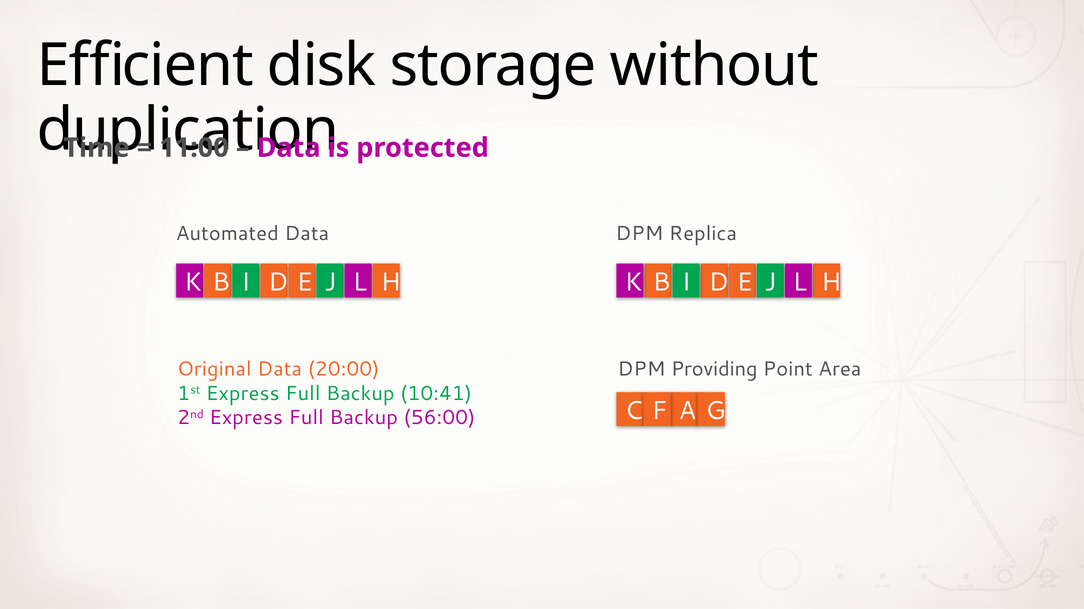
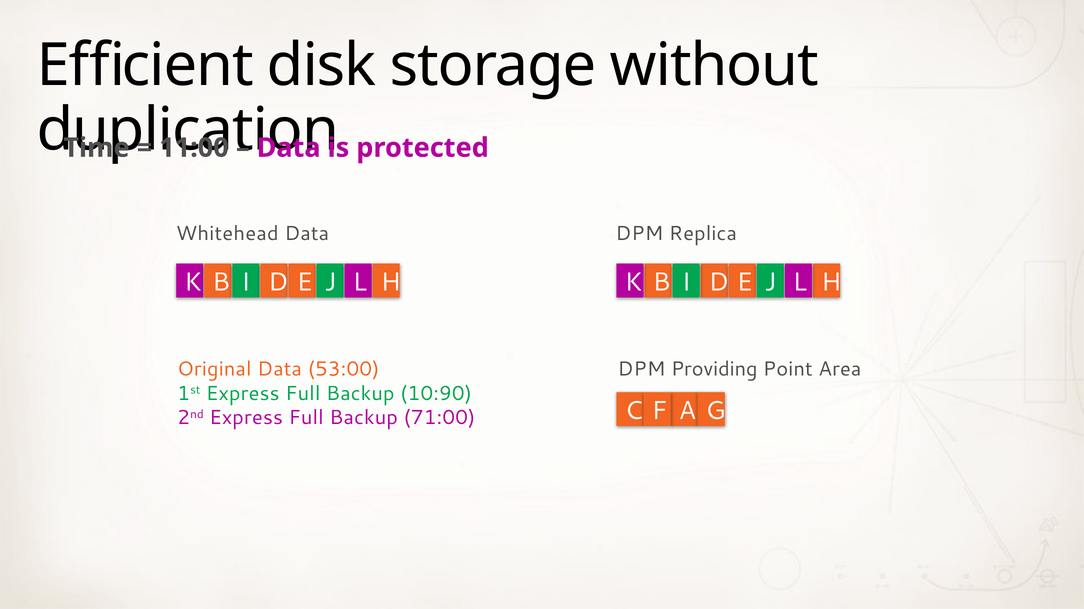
Automated: Automated -> Whitehead (227, 234)
20:00: 20:00 -> 53:00 (344, 369)
10:41: 10:41 -> 10:90 (436, 394)
56:00: 56:00 -> 71:00 (439, 418)
